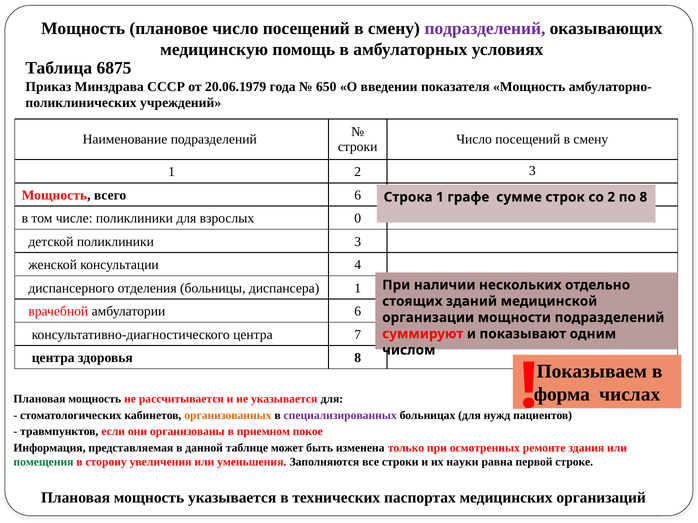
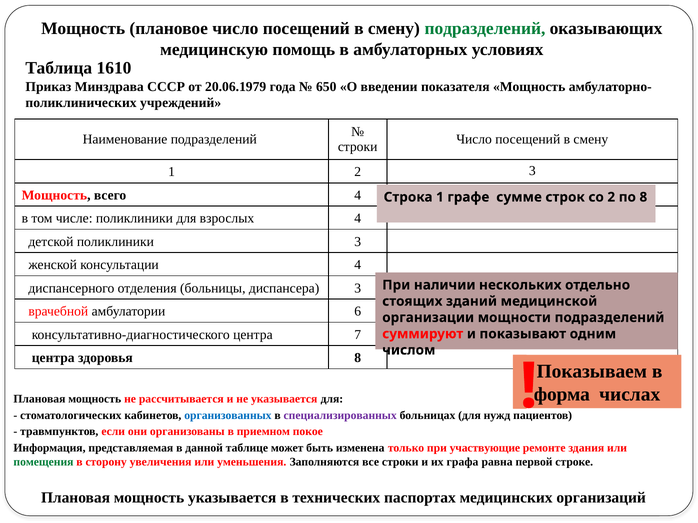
подразделений colour: purple -> green (485, 28)
6875: 6875 -> 1610 (114, 68)
всего 6: 6 -> 4 (358, 195)
взрослых 0: 0 -> 4 (358, 219)
диспансера 1: 1 -> 3 (358, 288)
организованных colour: orange -> blue (228, 416)
осмотренных: осмотренных -> участвующие (485, 448)
науки: науки -> графа (462, 462)
